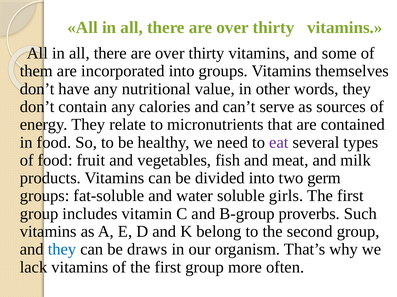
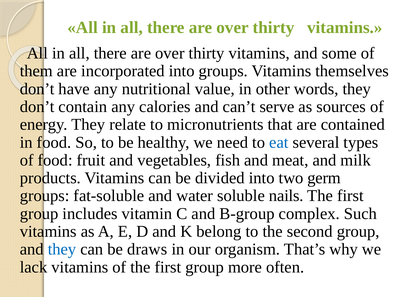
eat colour: purple -> blue (279, 143)
girls: girls -> nails (286, 196)
proverbs: proverbs -> complex (309, 214)
